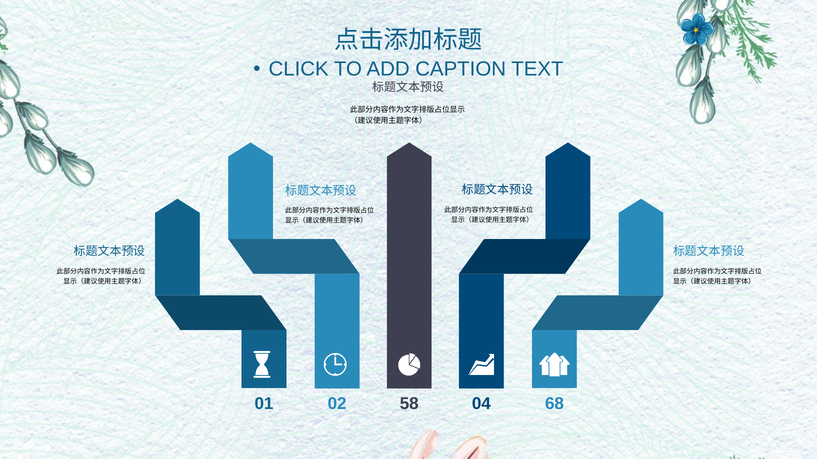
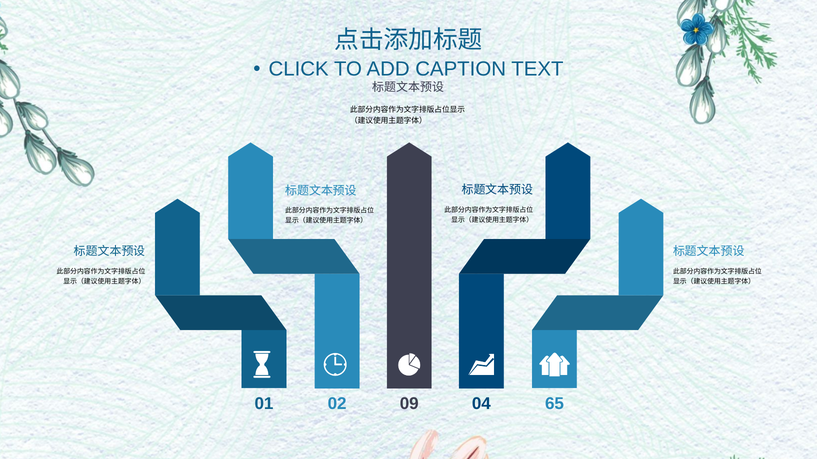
58: 58 -> 09 (409, 404)
68: 68 -> 65 (554, 404)
